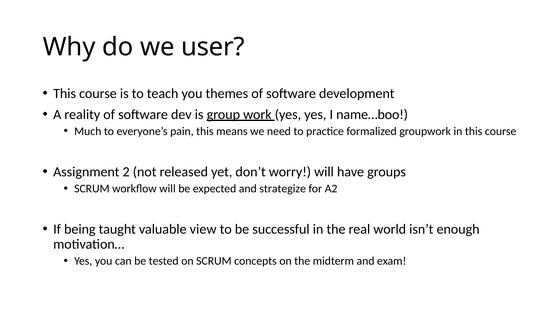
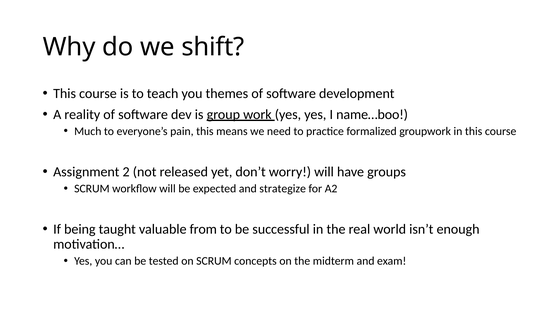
user: user -> shift (213, 47)
view: view -> from (203, 229)
